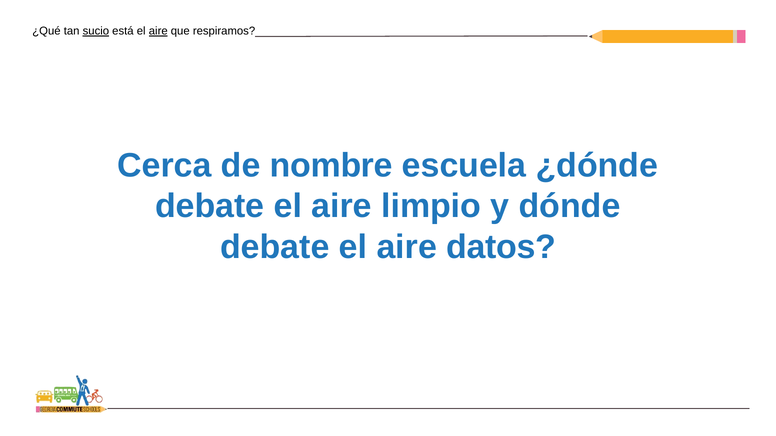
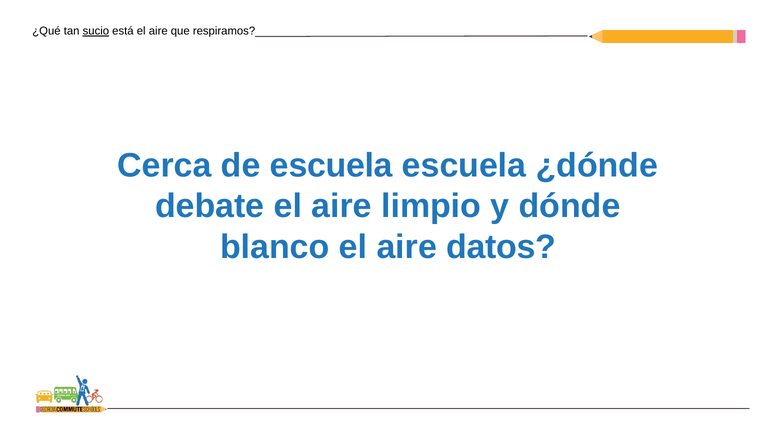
aire underline: present -> none (158, 31)
de nombre: nombre -> escuela (331, 166)
debate: debate -> blanco (275, 247)
